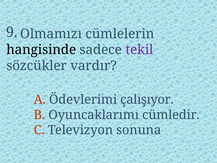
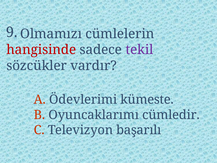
hangisinde colour: black -> red (41, 50)
çalışıyor: çalışıyor -> kümeste (147, 99)
sonuna: sonuna -> başarılı (139, 130)
